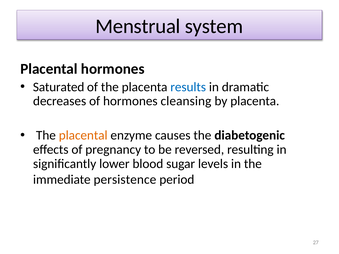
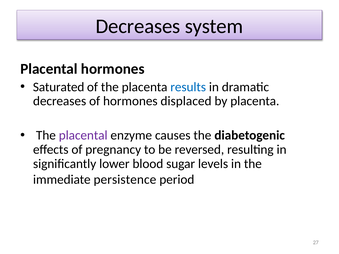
Menstrual: Menstrual -> Decreases (138, 26)
cleansing: cleansing -> displaced (186, 101)
placental colour: orange -> purple (83, 135)
